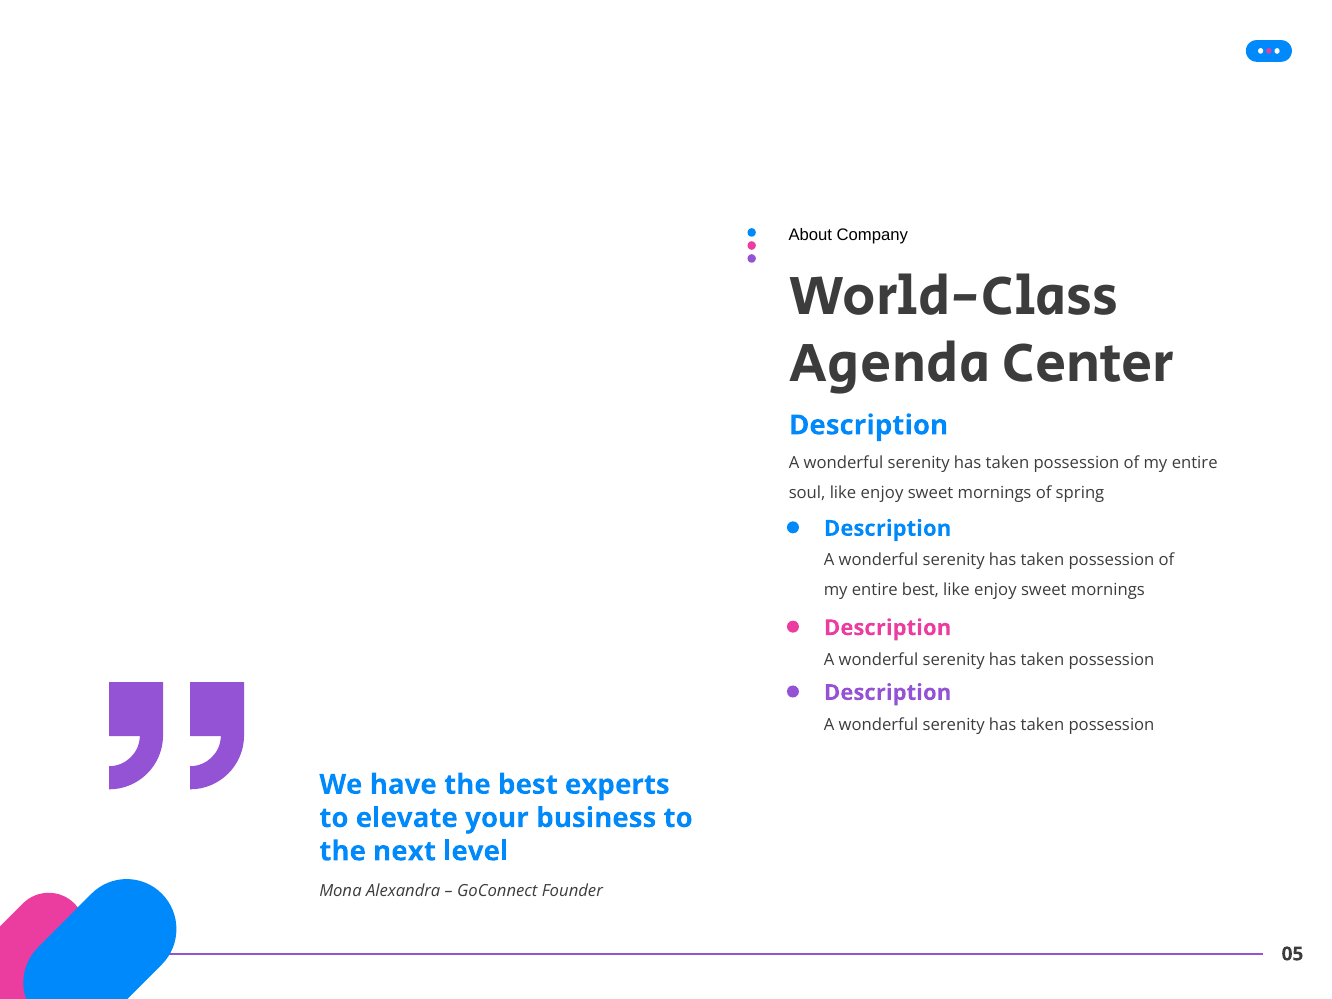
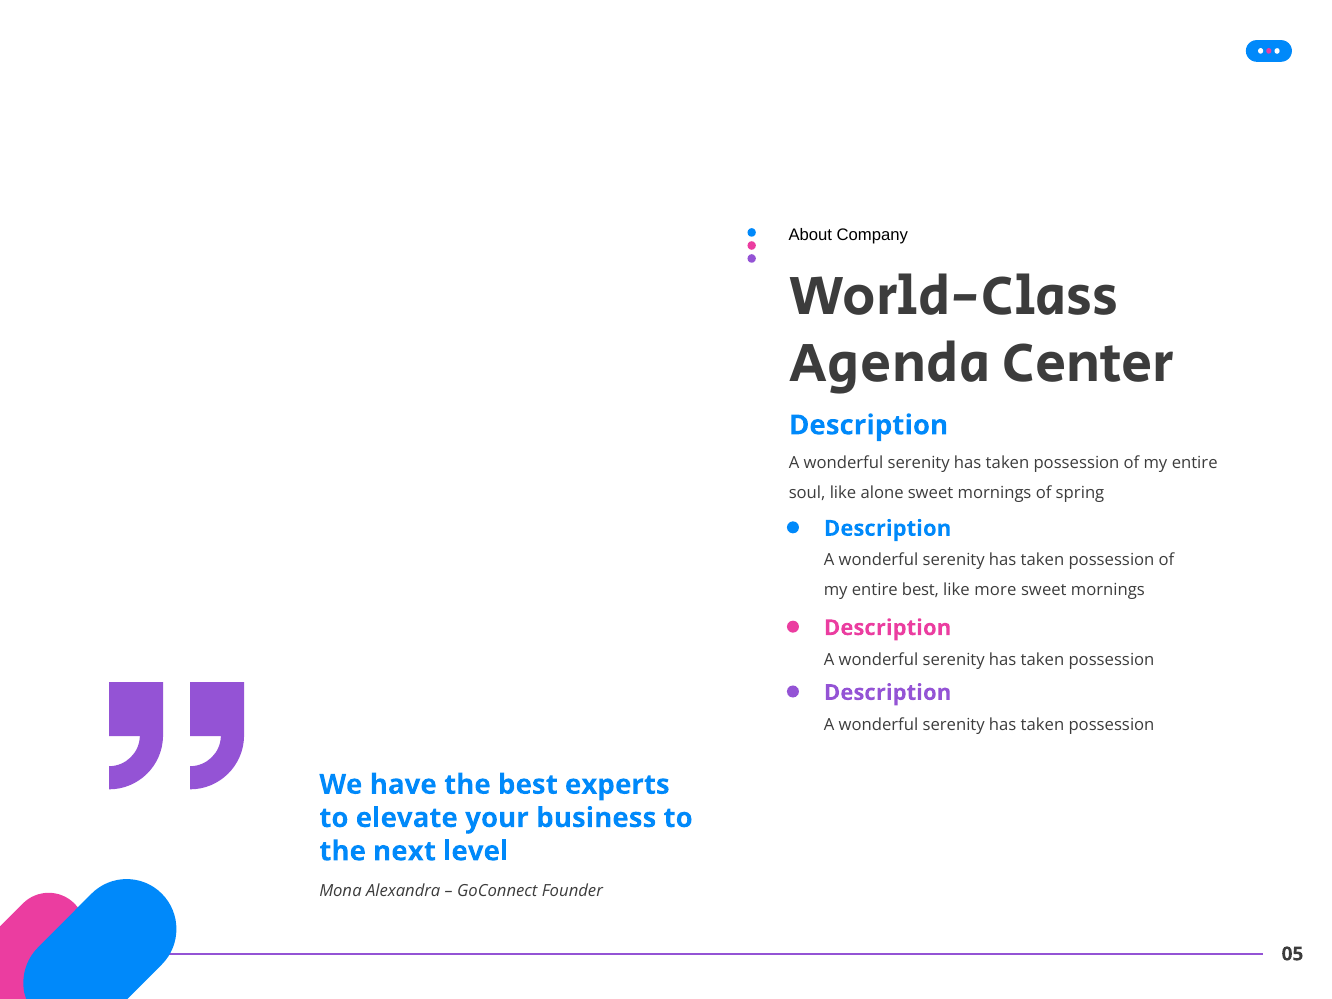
soul like enjoy: enjoy -> alone (882, 493)
enjoy: enjoy -> more (995, 590)
